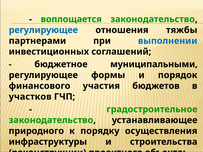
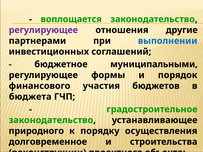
регулирующее colour: blue -> purple (43, 30)
тяжбы: тяжбы -> другие (182, 30)
участков: участков -> бюджета (30, 97)
инфраструктуры: инфраструктуры -> долговременное (48, 142)
